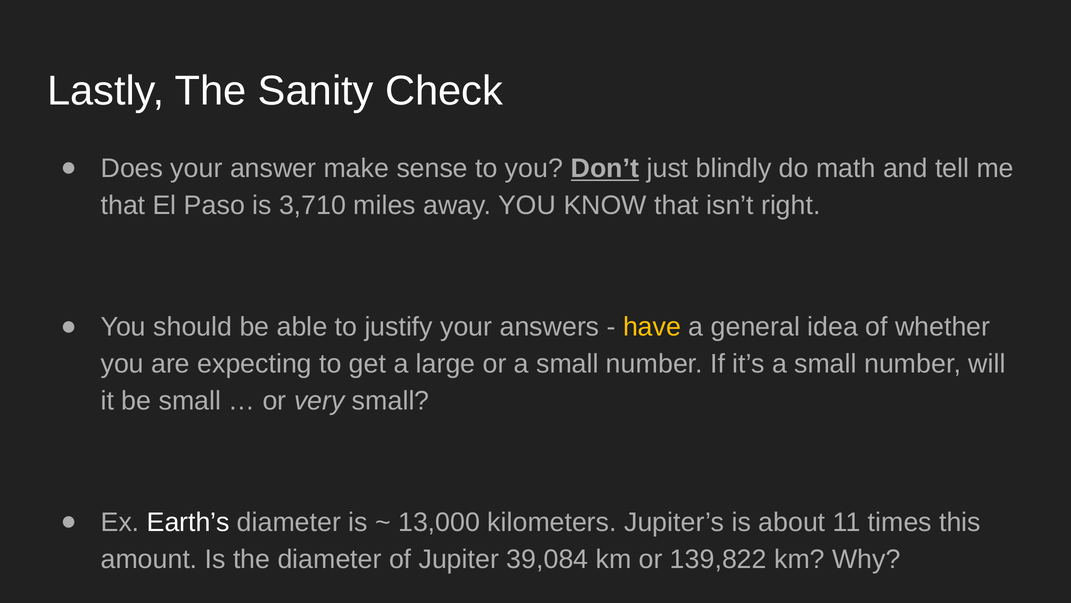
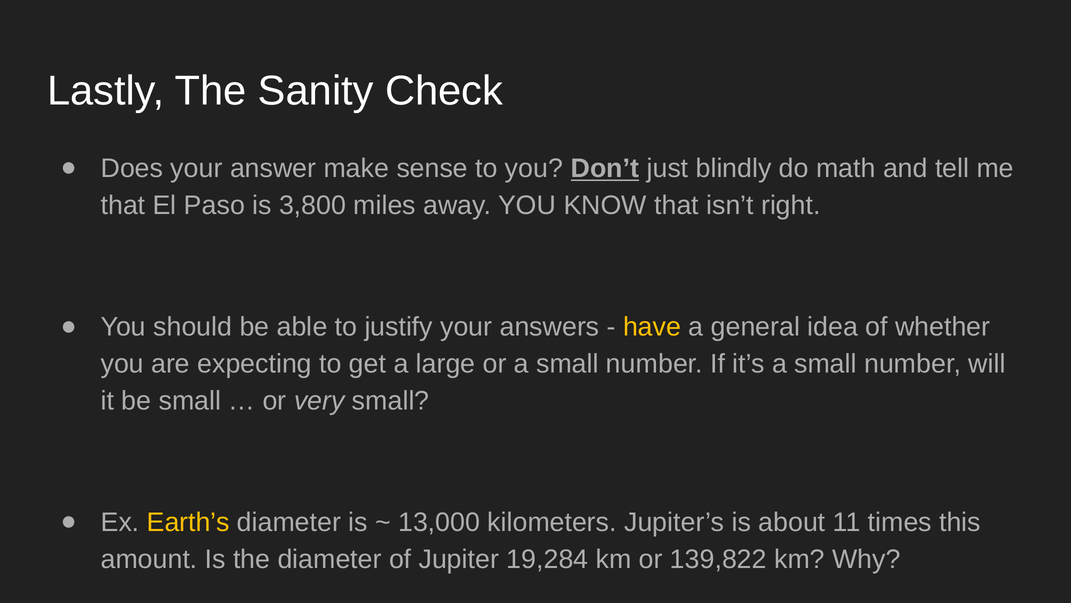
3,710: 3,710 -> 3,800 (313, 205)
Earth’s colour: white -> yellow (188, 522)
39,084: 39,084 -> 19,284 (547, 559)
